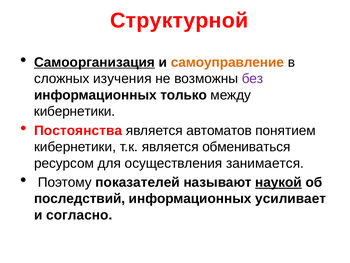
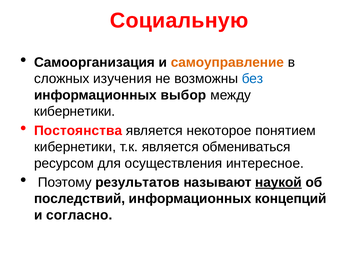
Структурной: Структурной -> Социальную (179, 20)
Самоорганизация underline: present -> none (95, 62)
без colour: purple -> blue (252, 79)
только: только -> выбор (183, 95)
автоматов: автоматов -> некоторое (219, 130)
занимается: занимается -> интересное (265, 163)
показателей: показателей -> результатов (138, 182)
усиливает: усиливает -> концепций (291, 198)
